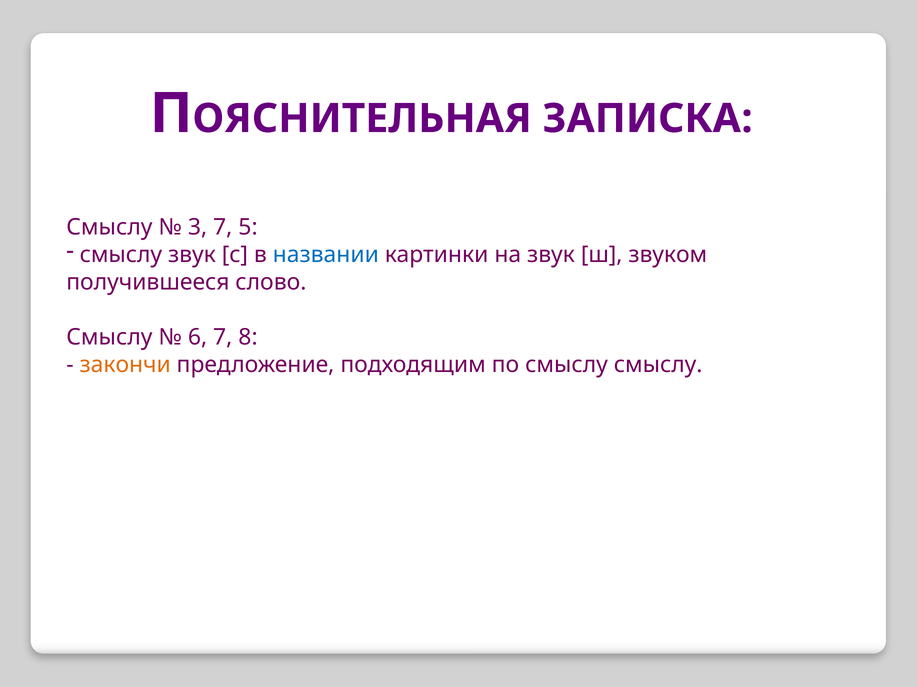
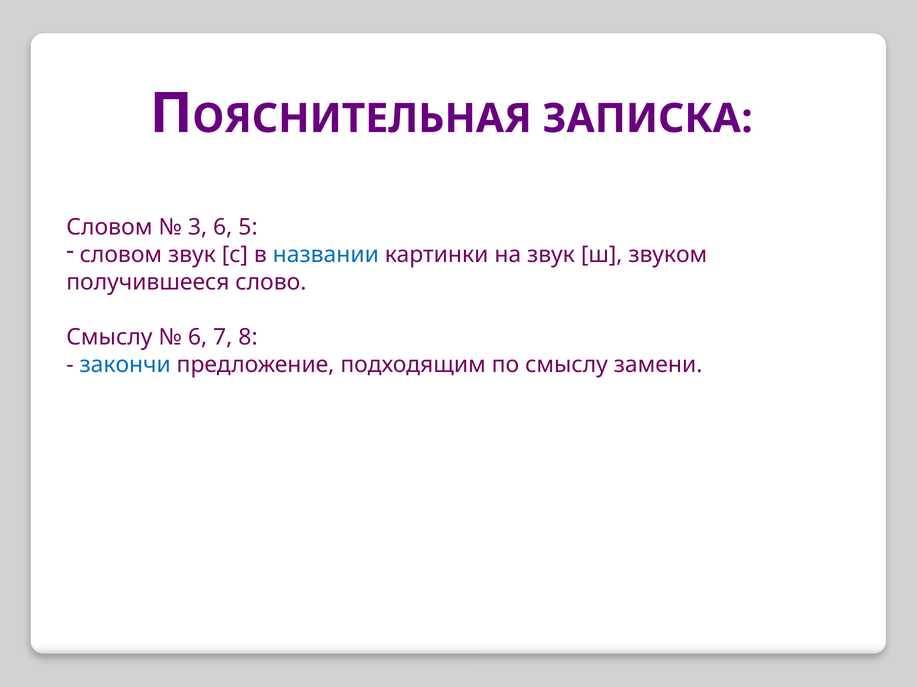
Смыслу: Смыслу -> Словом (109, 228)
3 7: 7 -> 6 (223, 228)
смыслу: смыслу -> словом (121, 255)
закончи colour: orange -> blue (125, 365)
смыслу смыслу: смыслу -> замени (658, 365)
